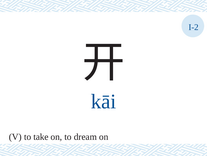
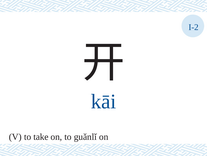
dream: dream -> guǎnlǐ (85, 136)
